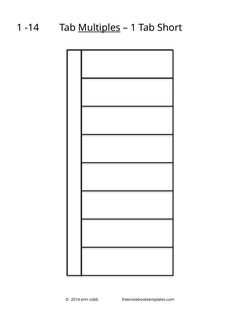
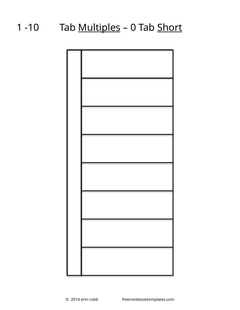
-14: -14 -> -10 (32, 28)
1: 1 -> 0 (133, 28)
Short underline: none -> present (170, 28)
